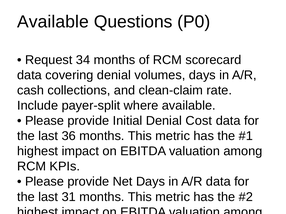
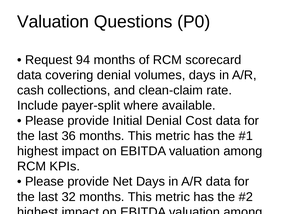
Available: Available -> Valuation (53, 22)
34: 34 -> 94 (83, 60)
31: 31 -> 32 (69, 197)
